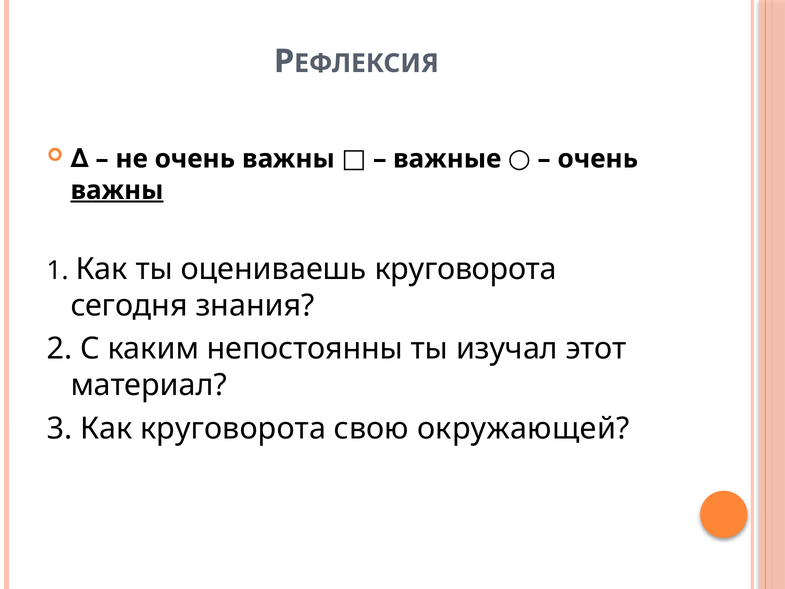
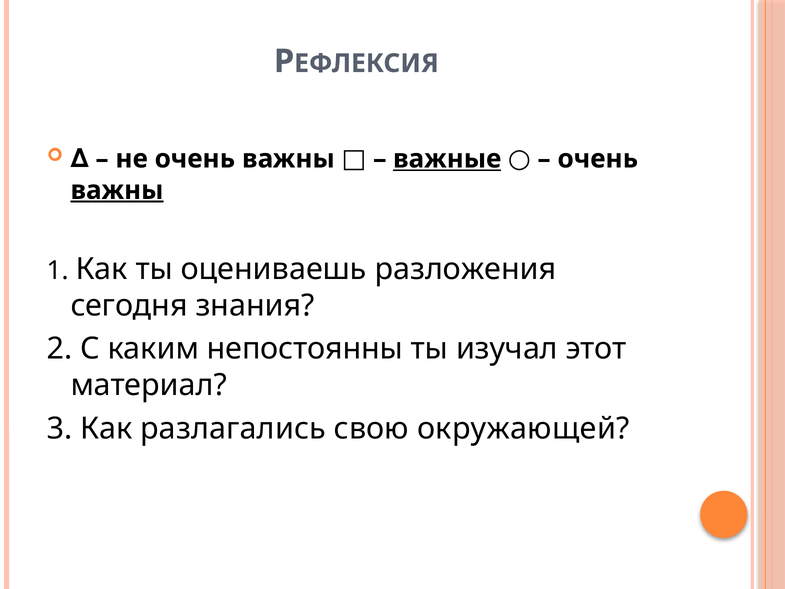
важные underline: none -> present (447, 159)
оцениваешь круговорота: круговорота -> разложения (466, 269)
Как круговорота: круговорота -> разлагались (233, 428)
